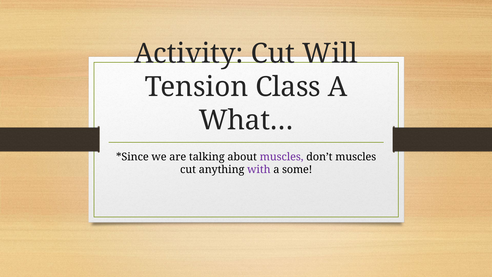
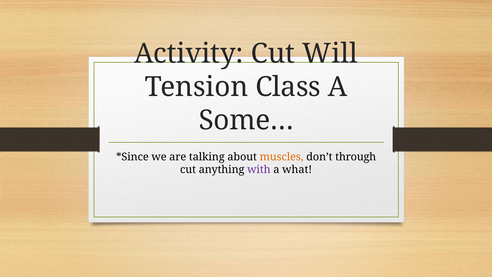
What…: What… -> Some… (246, 120)
muscles colour: purple -> orange (282, 157)
don’t muscles: muscles -> through (356, 157)
some: some -> what (297, 170)
